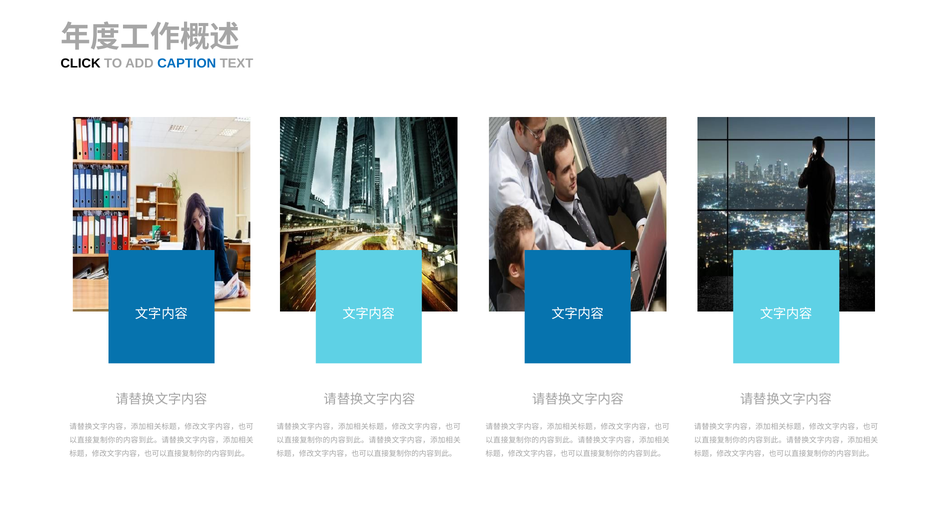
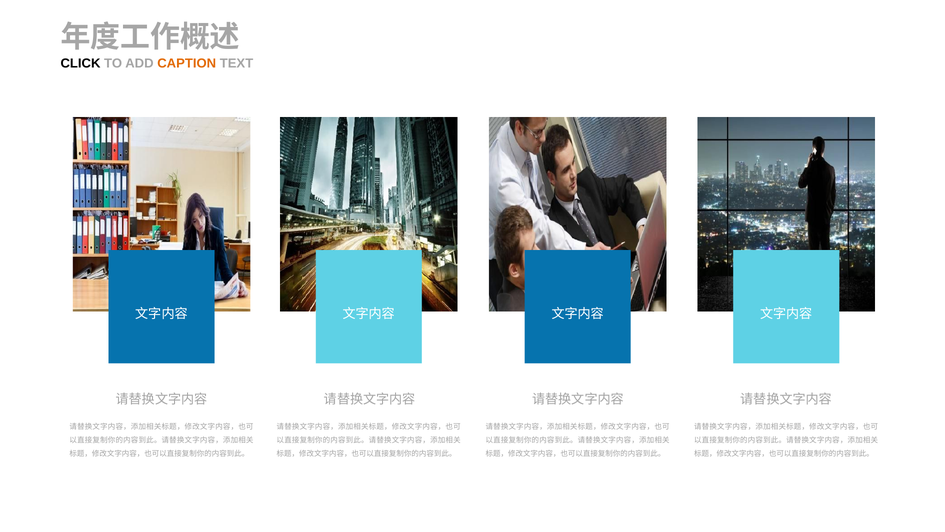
CAPTION colour: blue -> orange (187, 63)
